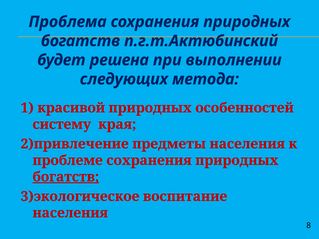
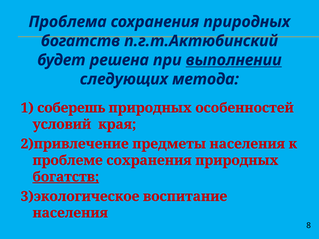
выполнении underline: none -> present (234, 60)
красивой: красивой -> соберешь (71, 108)
систему: систему -> условий (62, 124)
